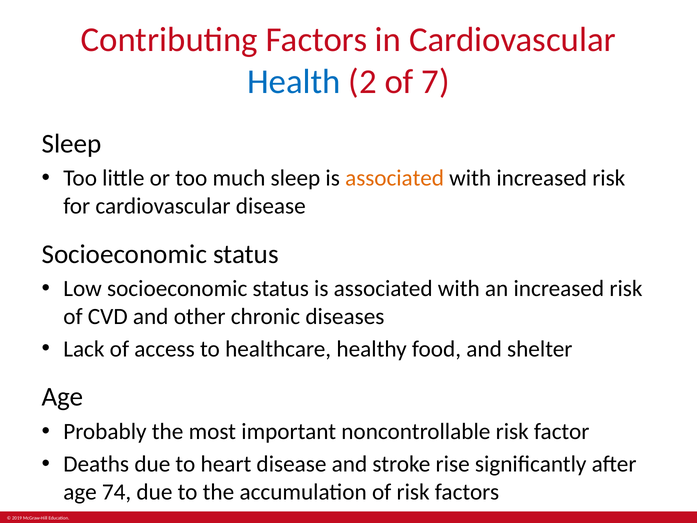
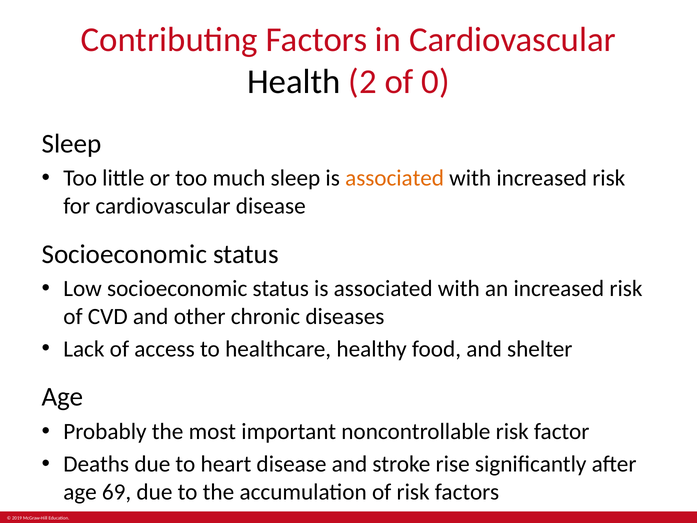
Health colour: blue -> black (294, 82)
7: 7 -> 0 (436, 82)
74: 74 -> 69 (117, 492)
